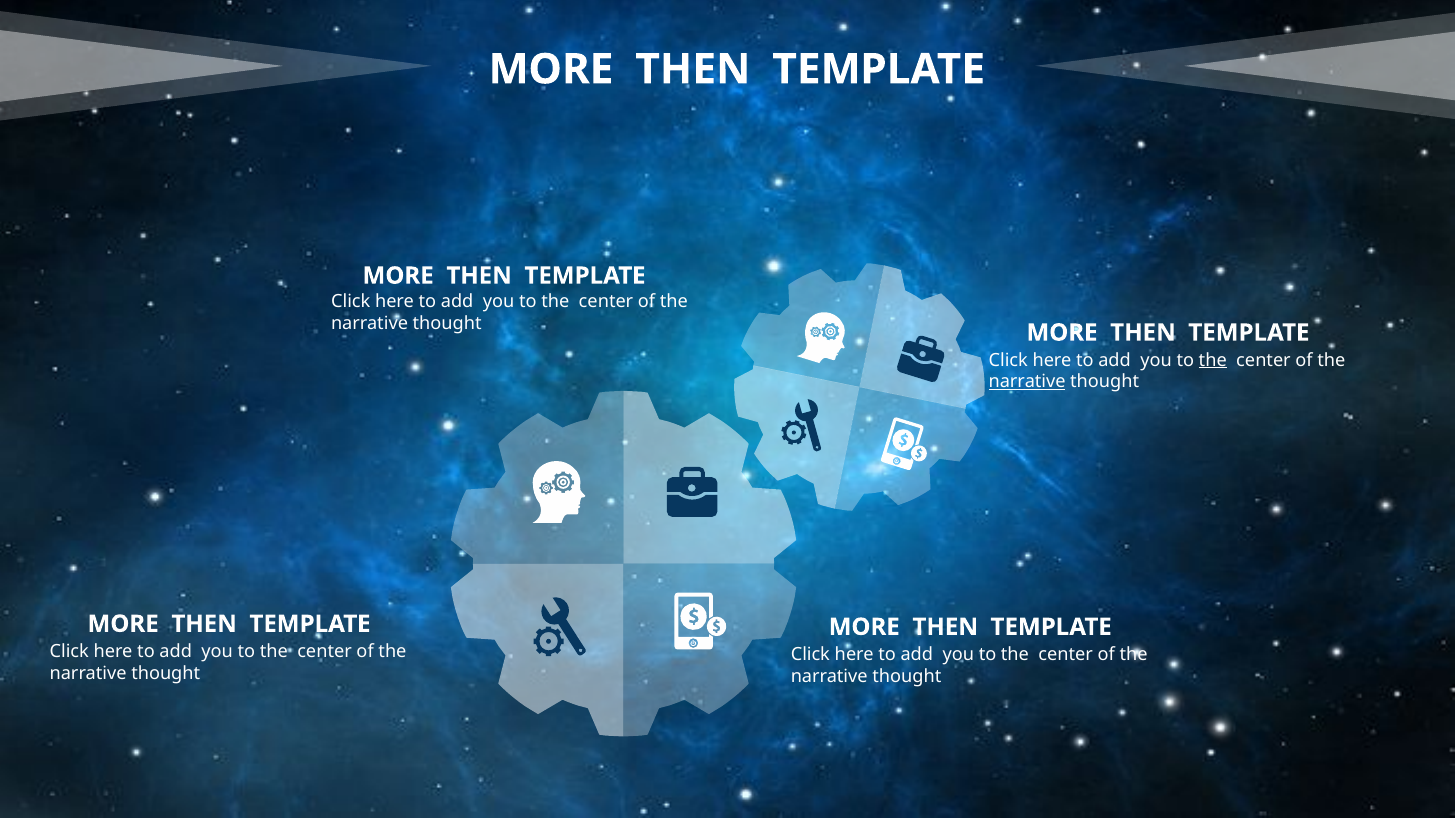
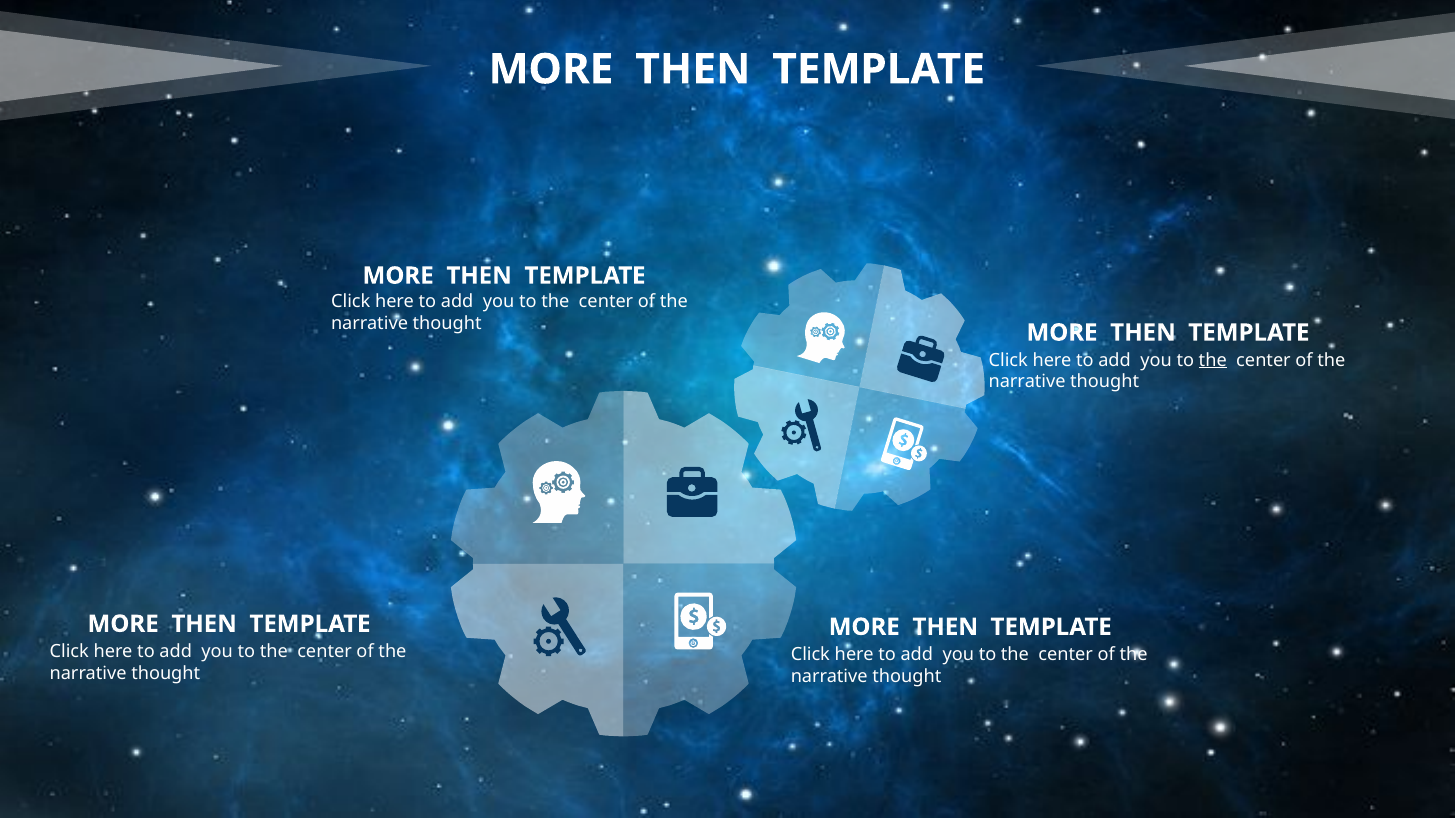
narrative underline: present -> none (1027, 382)
